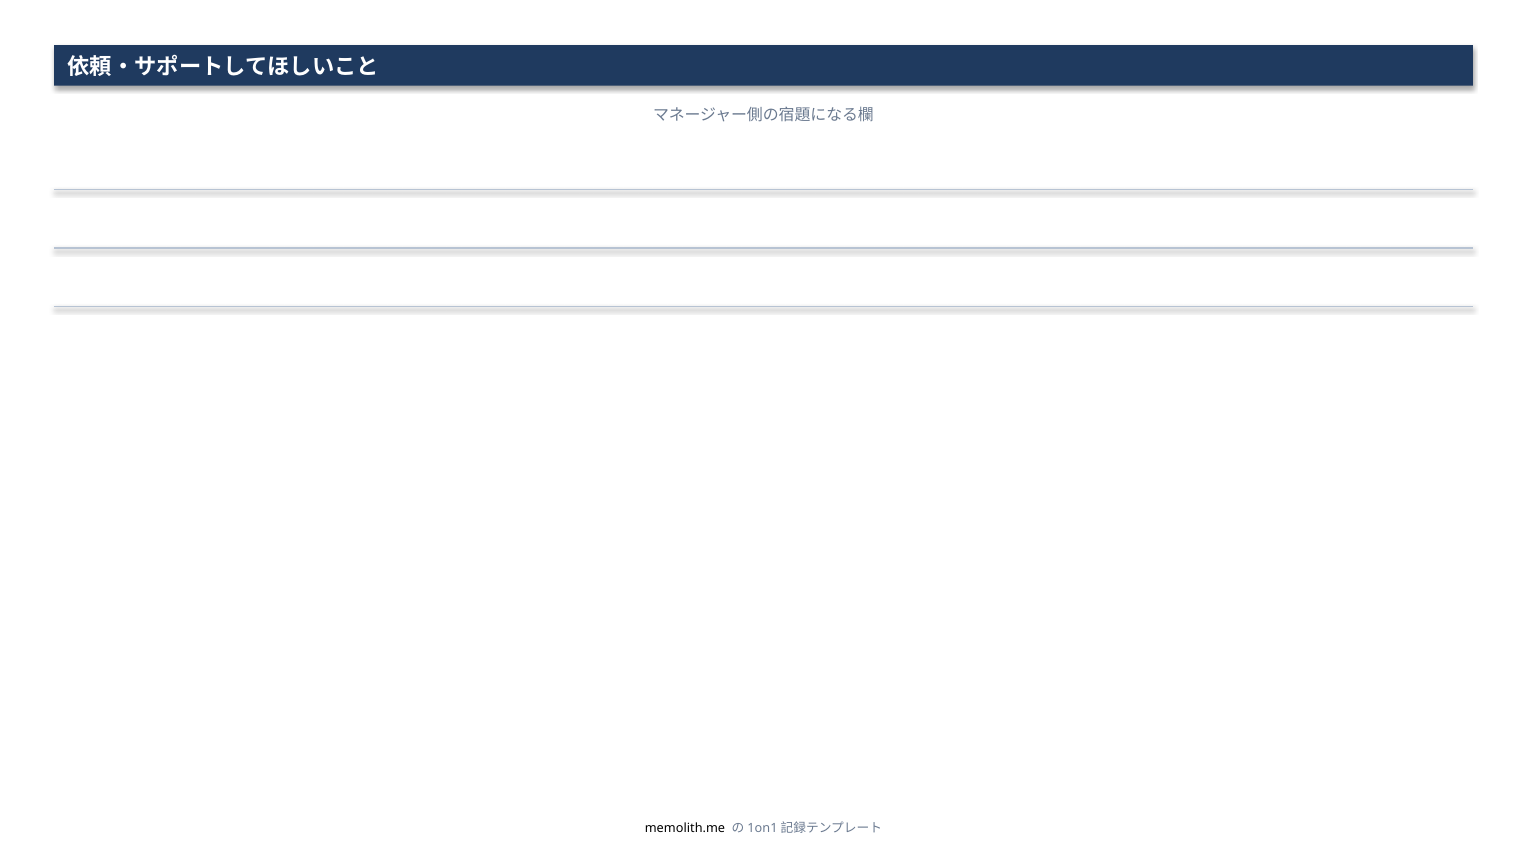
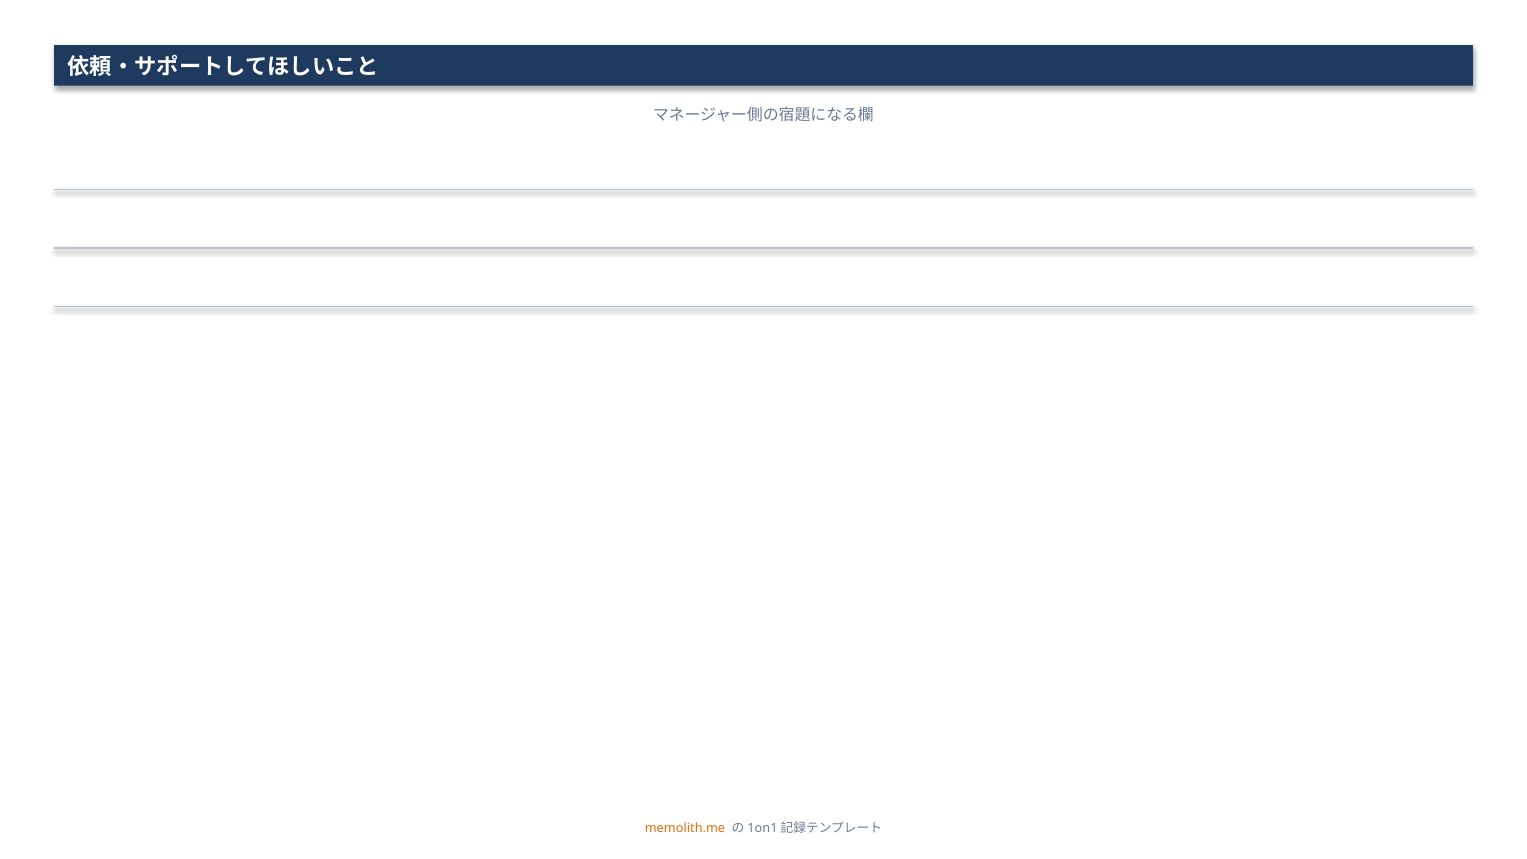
memolith.me colour: black -> orange (685, 828)
